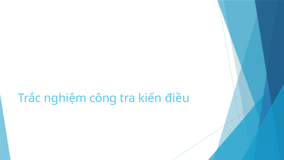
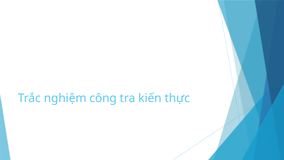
điều: điều -> thực (177, 98)
